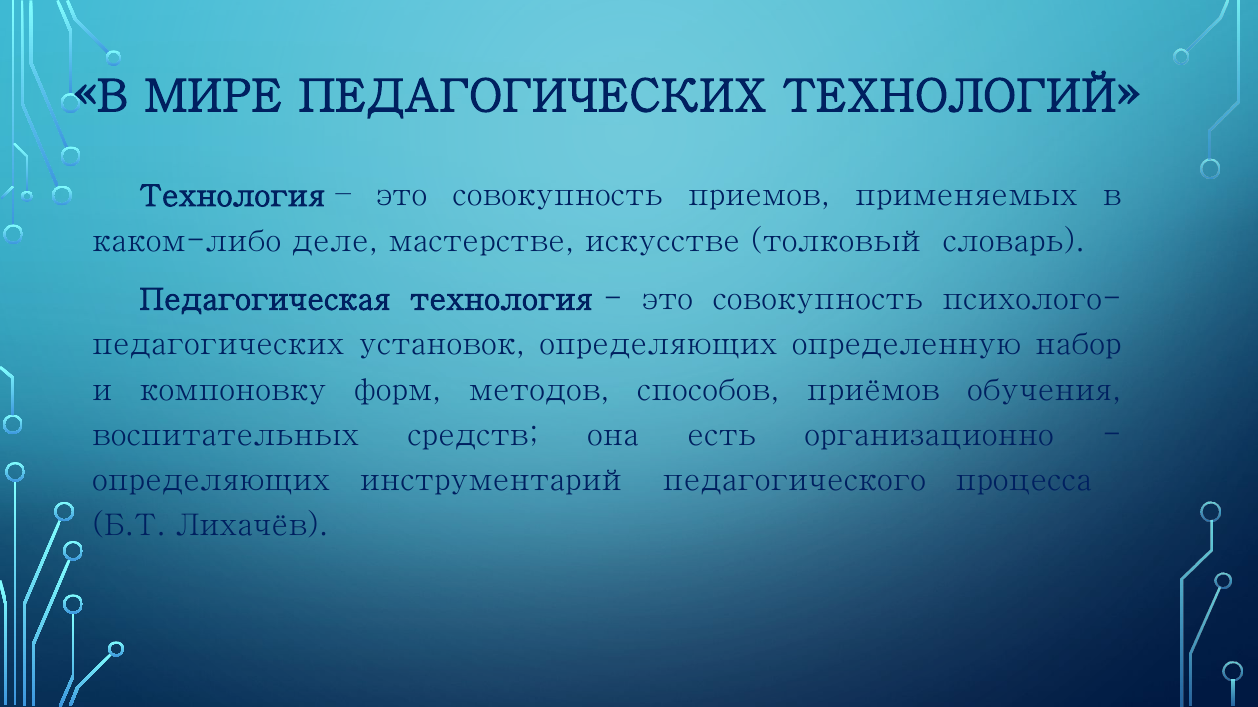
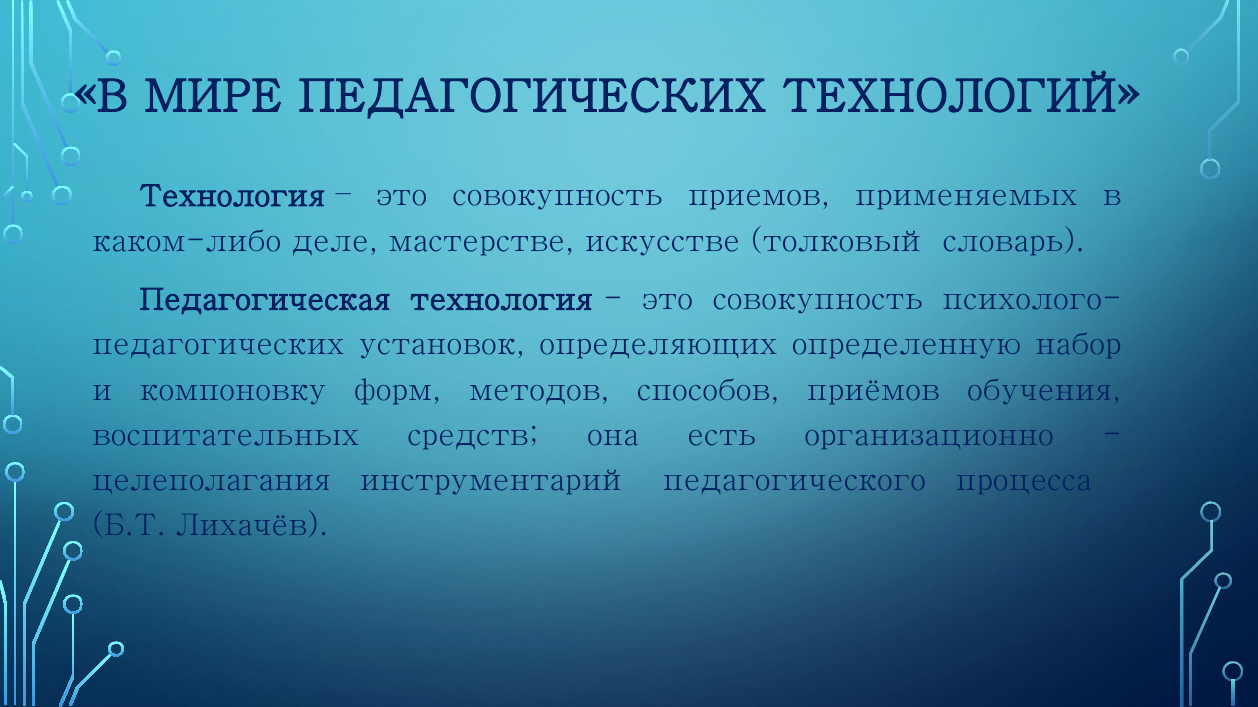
определяющих: определяющих -> целеполагания (211, 481)
